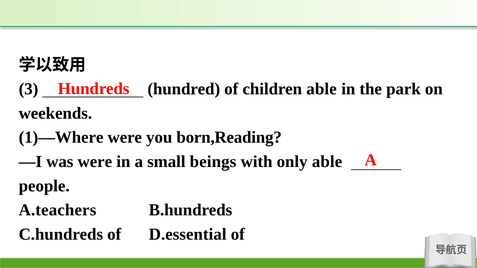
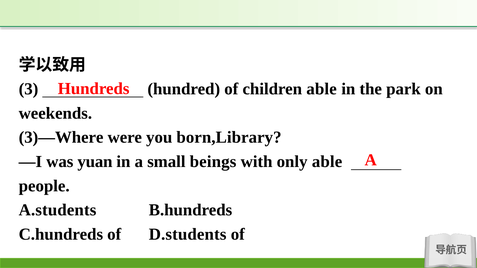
1)—Where: 1)—Where -> 3)—Where (61, 138)
born,Reading: born,Reading -> born,Library (229, 138)
was were: were -> yuan (95, 162)
A.teachers: A.teachers -> A.students (58, 210)
D.essential: D.essential -> D.students (188, 234)
